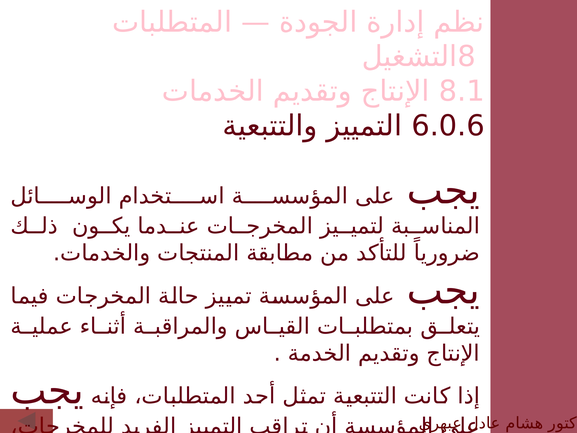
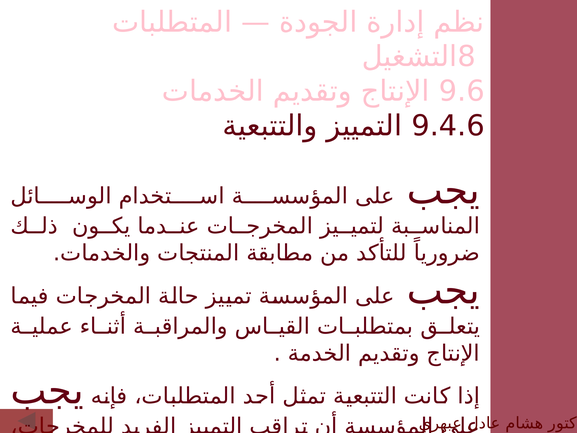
8.1: 8.1 -> 9.6 (462, 91)
6.0.6: 6.0.6 -> 9.4.6 (448, 126)
